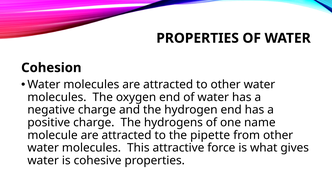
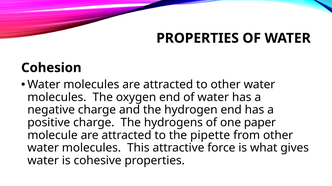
name: name -> paper (260, 123)
